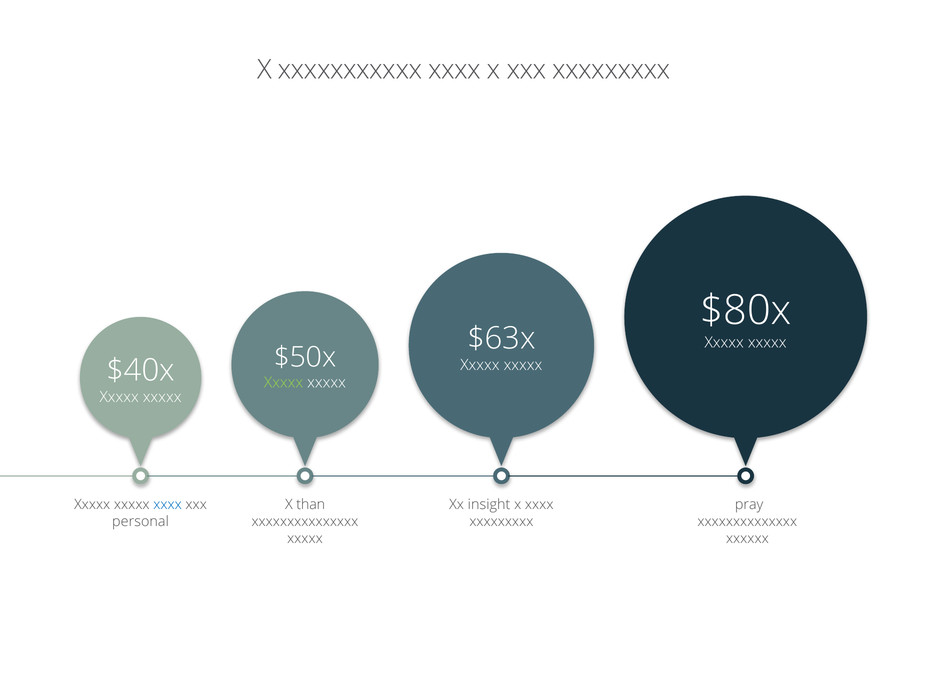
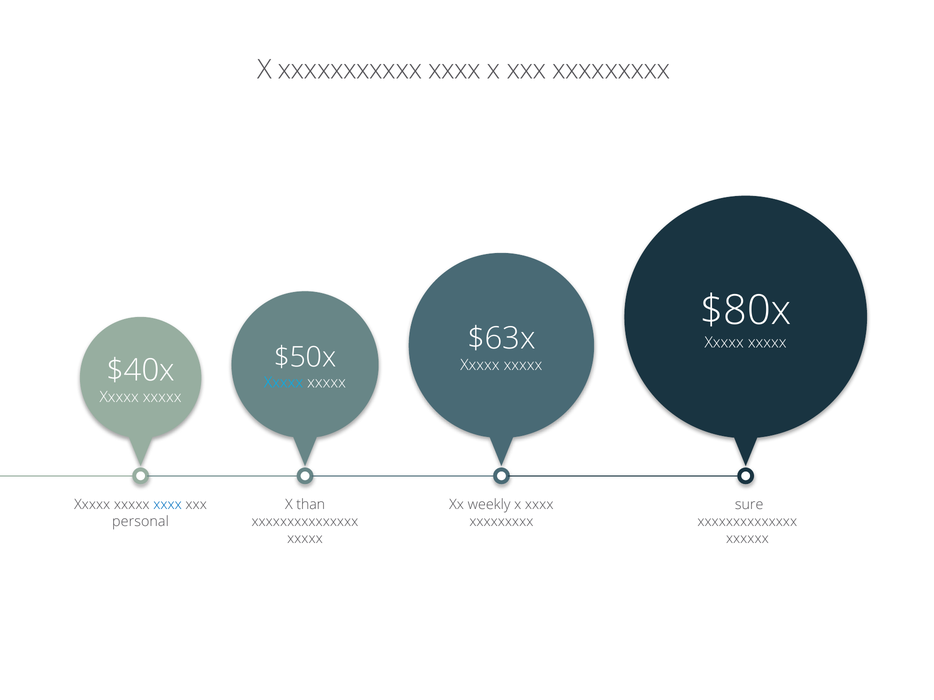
Xxxxx colour: light green -> light blue (284, 383)
insight: insight -> weekly (489, 505)
pray: pray -> sure (749, 505)
